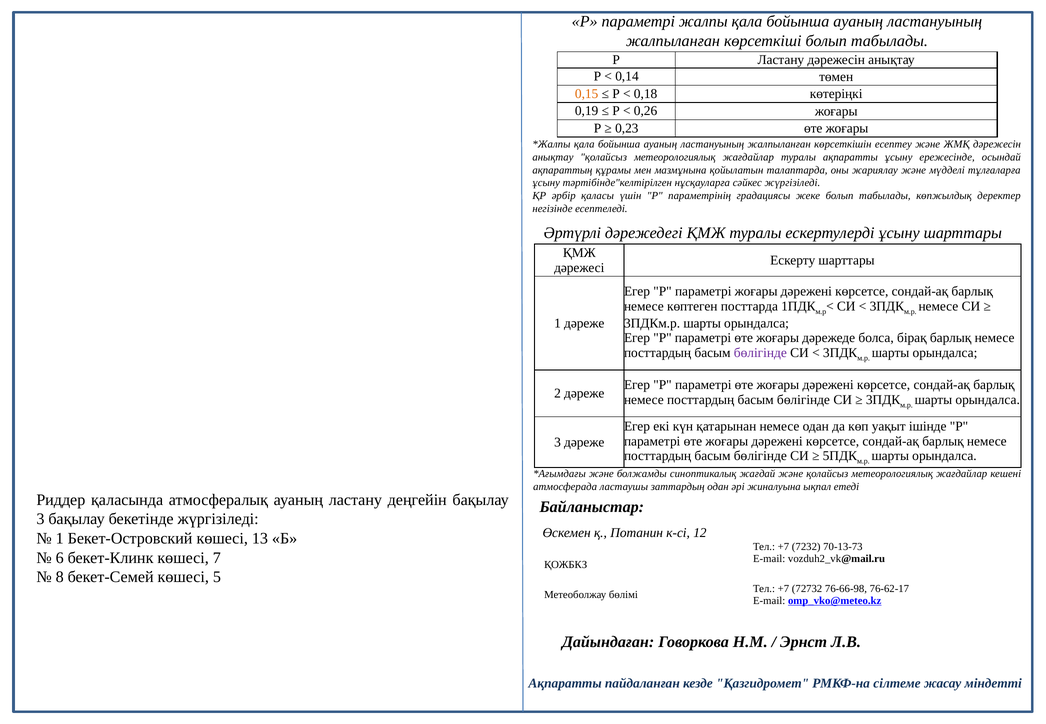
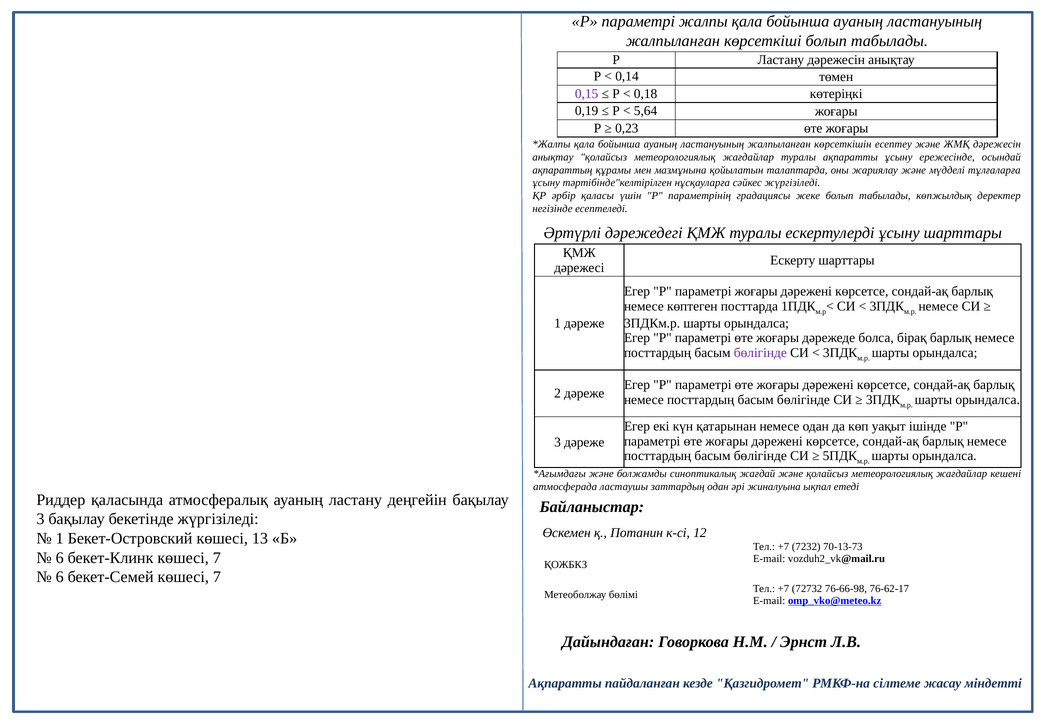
0,15 colour: orange -> purple (587, 94)
0,26: 0,26 -> 5,64 (646, 111)
8: 8 -> 6 (60, 577)
бекет-Семей көшесі 5: 5 -> 7 (217, 577)
